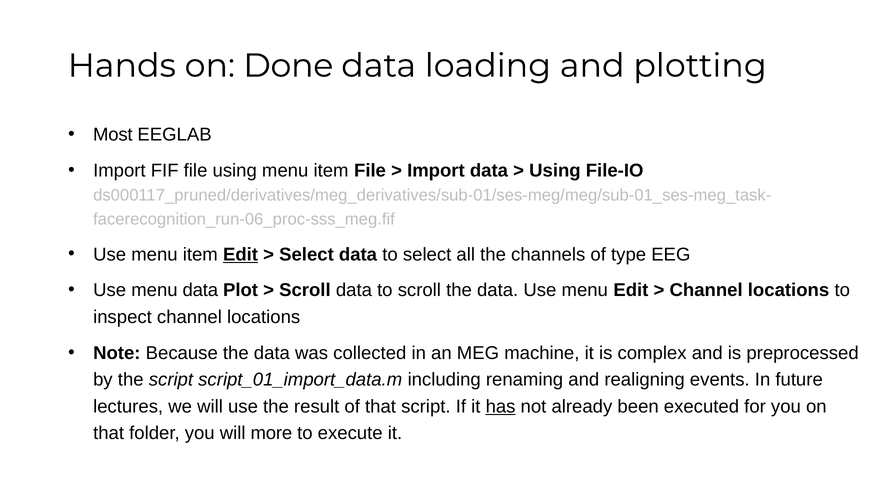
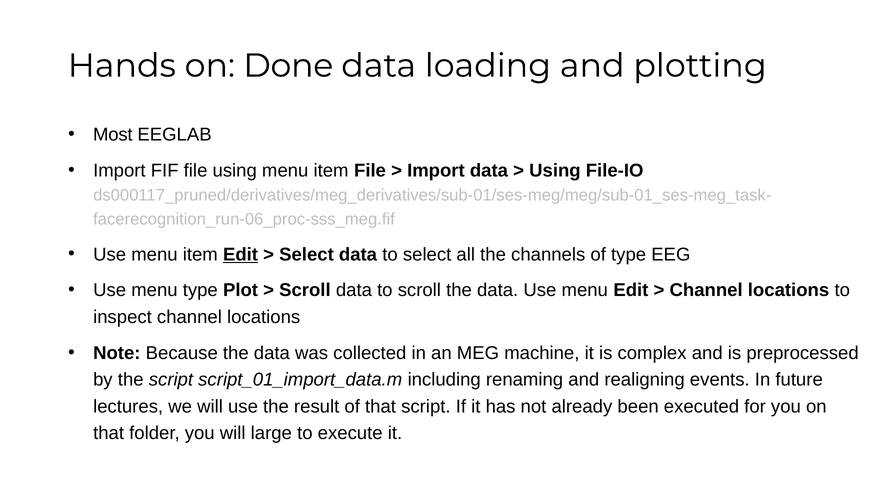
menu data: data -> type (200, 290)
has underline: present -> none (501, 406)
more: more -> large (271, 433)
